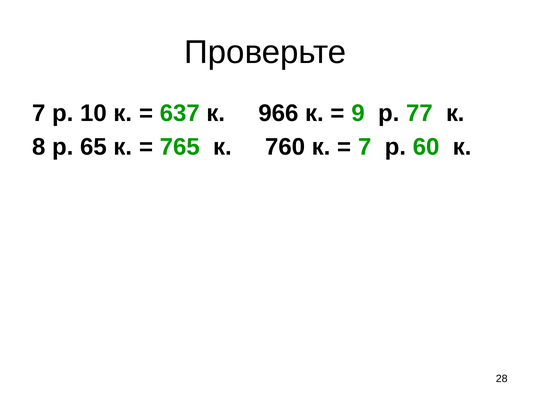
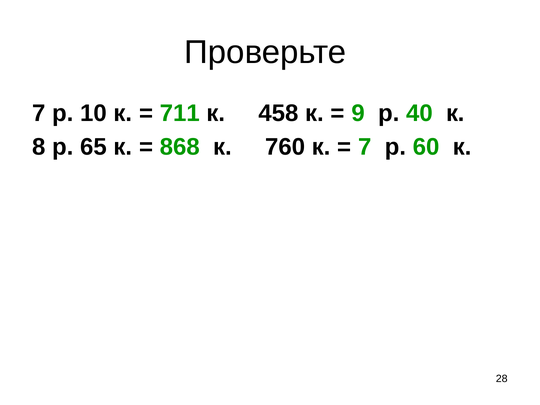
637: 637 -> 711 (180, 113)
966: 966 -> 458 (279, 113)
77: 77 -> 40 (419, 113)
765: 765 -> 868 (180, 147)
